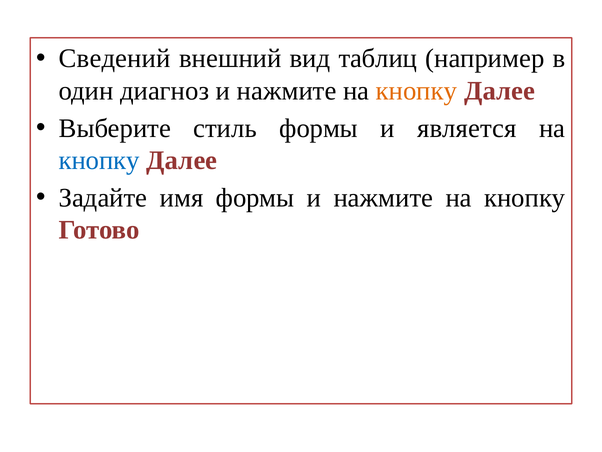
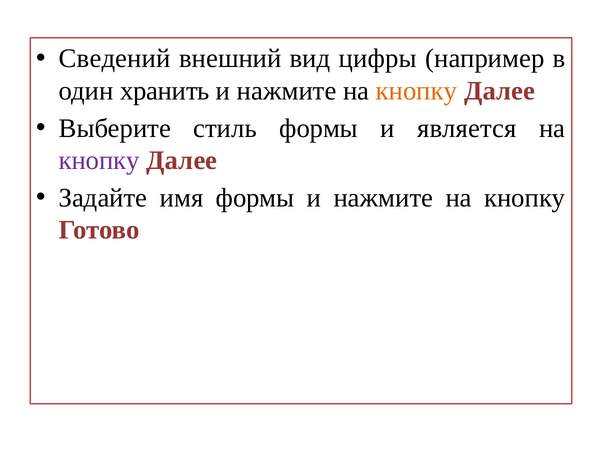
таблиц: таблиц -> цифры (378, 59)
диагноз: диагноз -> хранить (165, 91)
кнопку colour: blue -> purple (99, 160)
